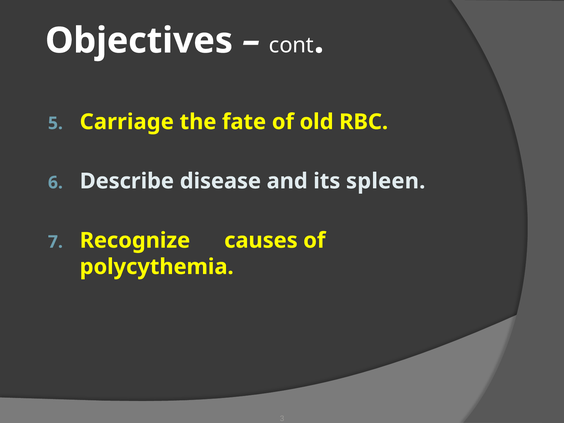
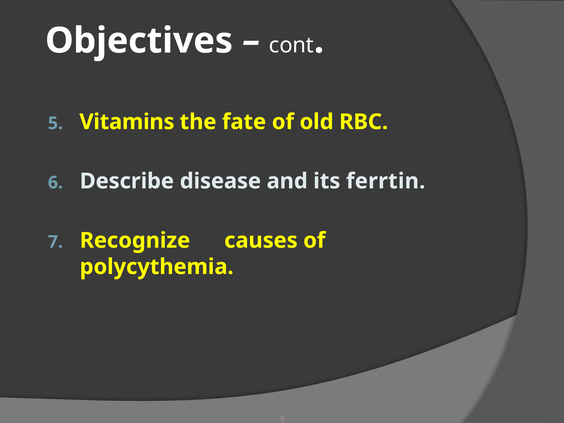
Carriage: Carriage -> Vitamins (127, 122)
spleen: spleen -> ferrtin (386, 181)
